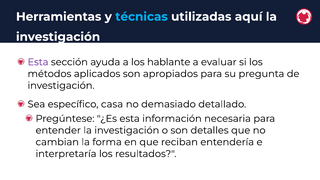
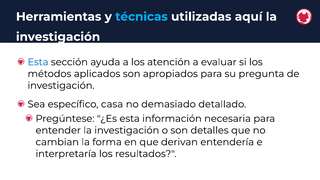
Esta colour: purple -> blue (38, 62)
hablante: hablante -> atención (169, 62)
reciban: reciban -> derivan (179, 142)
